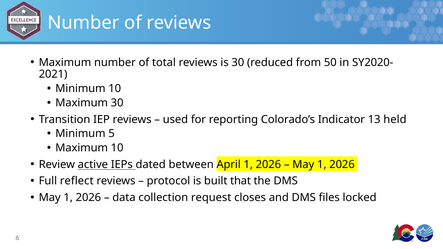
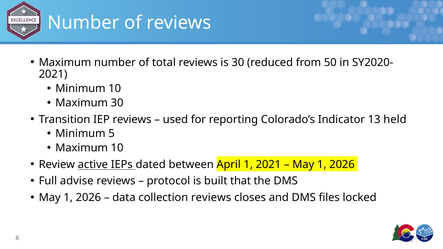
April 1 2026: 2026 -> 2021 (268, 165)
reflect: reflect -> advise (77, 181)
collection request: request -> reviews (211, 198)
